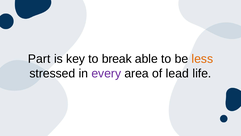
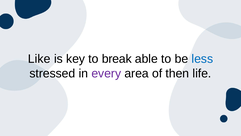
Part: Part -> Like (39, 59)
less colour: orange -> blue (202, 59)
lead: lead -> then (177, 73)
